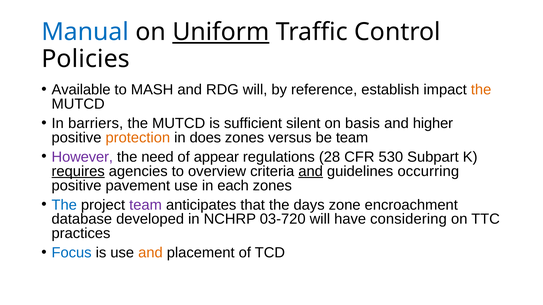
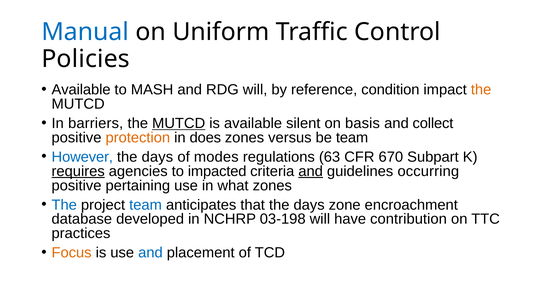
Uniform underline: present -> none (221, 32)
establish: establish -> condition (390, 90)
MUTCD underline: none -> present (179, 124)
is sufficient: sufficient -> available (253, 124)
higher: higher -> collect (433, 124)
However colour: purple -> blue (82, 157)
need: need -> days (157, 157)
appear: appear -> modes (216, 157)
28: 28 -> 63 (330, 157)
530: 530 -> 670 (391, 157)
overview: overview -> impacted (217, 172)
pavement: pavement -> pertaining (138, 186)
each: each -> what (233, 186)
team colour: purple -> blue (146, 205)
03-720: 03-720 -> 03-198 (283, 219)
considering: considering -> contribution (409, 219)
Focus colour: blue -> orange (72, 253)
and colour: orange -> blue (150, 253)
